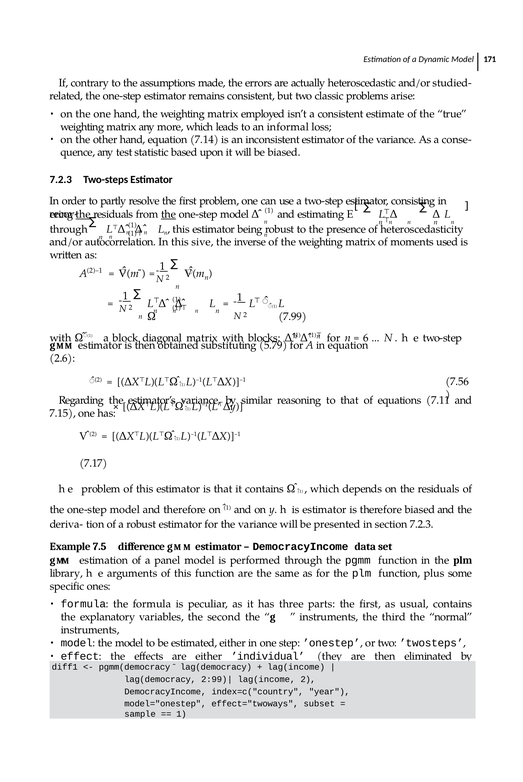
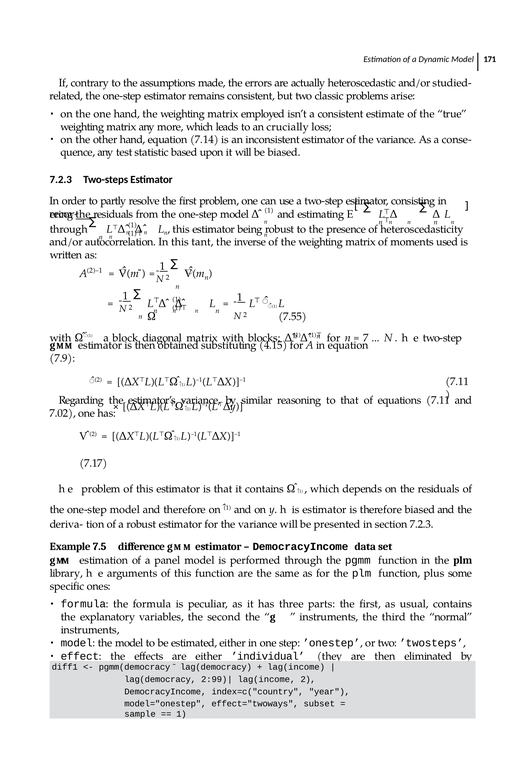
informal: informal -> crucially (288, 127)
the underline: present -> none (169, 214)
sive: sive -> tant (203, 242)
7.99: 7.99 -> 7.55 (293, 316)
6: 6 -> 7 (366, 338)
5.79: 5.79 -> 4.15 (273, 345)
2.6: 2.6 -> 7.9 (62, 358)
7.56: 7.56 -> 7.11 (457, 381)
7.15: 7.15 -> 7.02 (63, 413)
